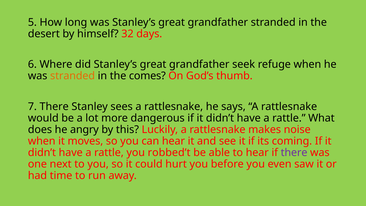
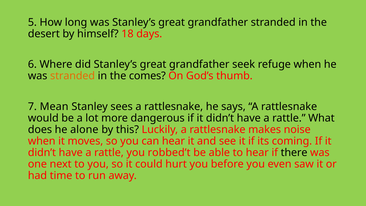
32: 32 -> 18 (127, 34)
7 There: There -> Mean (54, 107)
angry: angry -> alone (84, 130)
there colour: purple -> black (294, 153)
